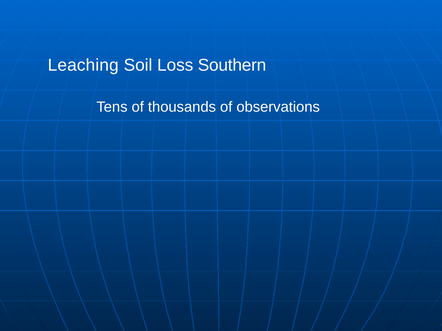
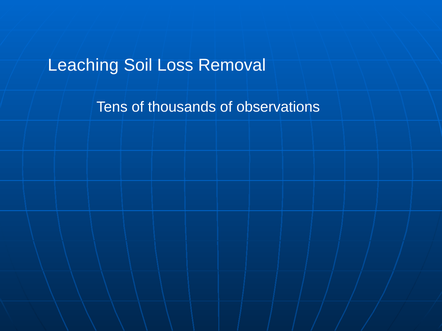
Southern: Southern -> Removal (232, 65)
